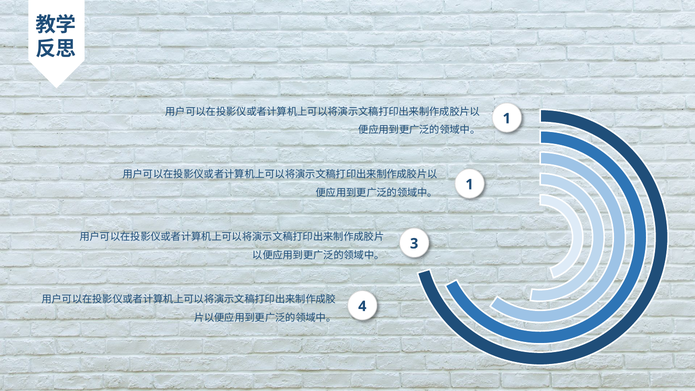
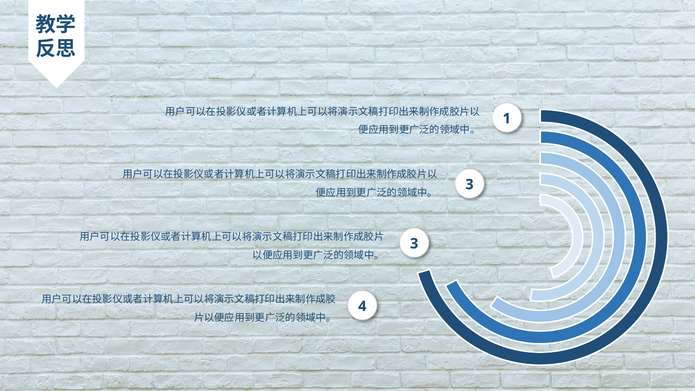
1: 1 -> 3 (470, 184)
